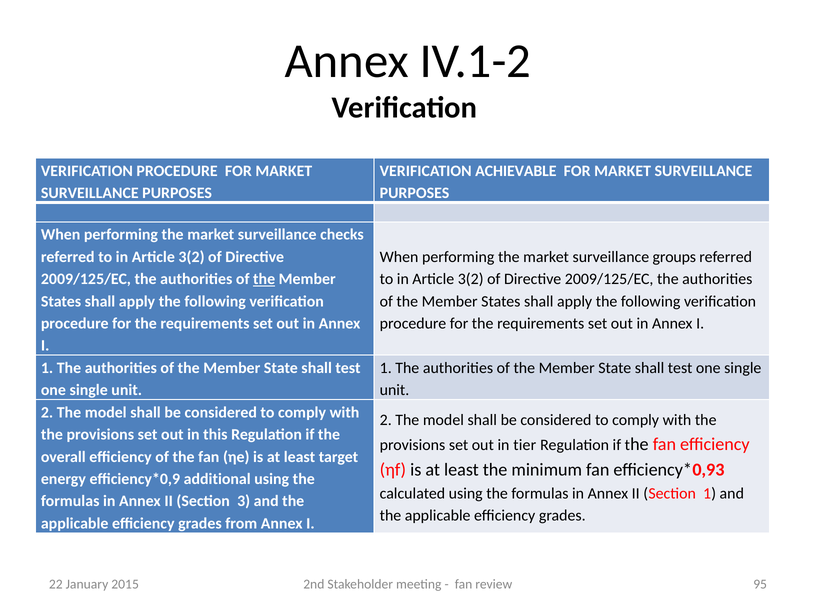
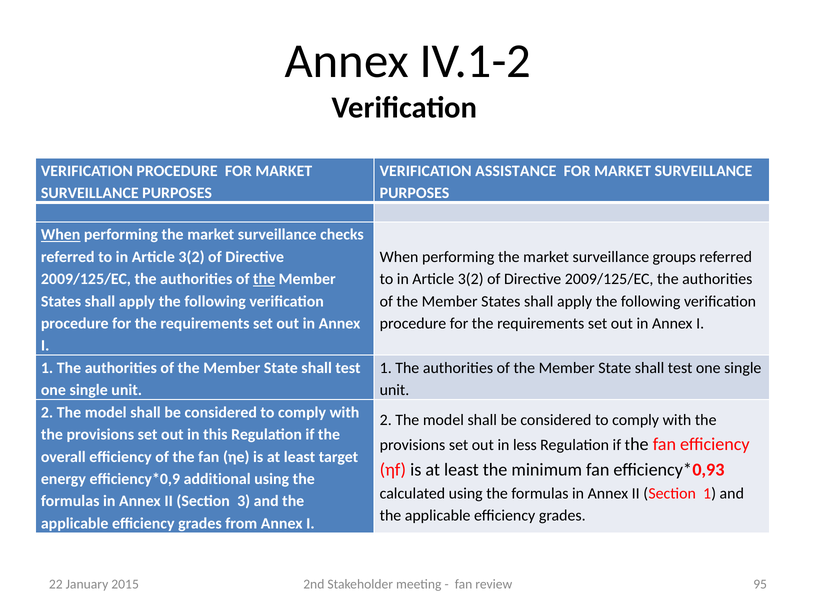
ACHIEVABLE: ACHIEVABLE -> ASSISTANCE (516, 171)
When underline: none -> present (61, 235)
tier: tier -> less (525, 445)
